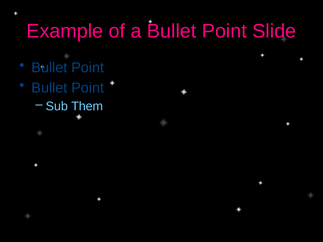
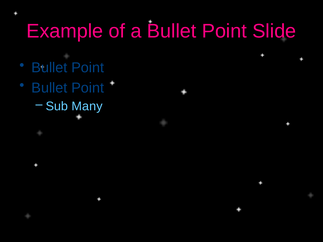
Them: Them -> Many (87, 106)
